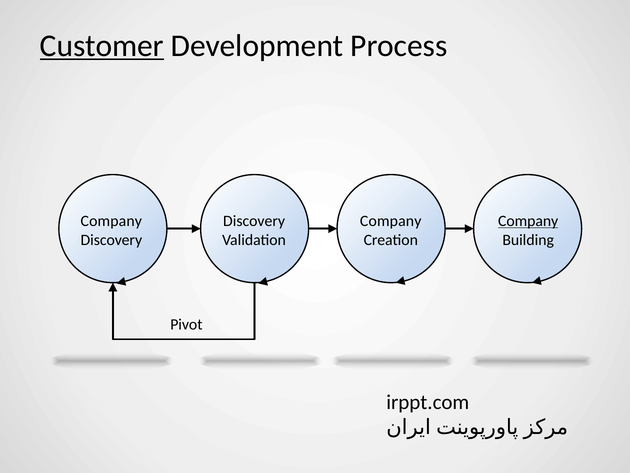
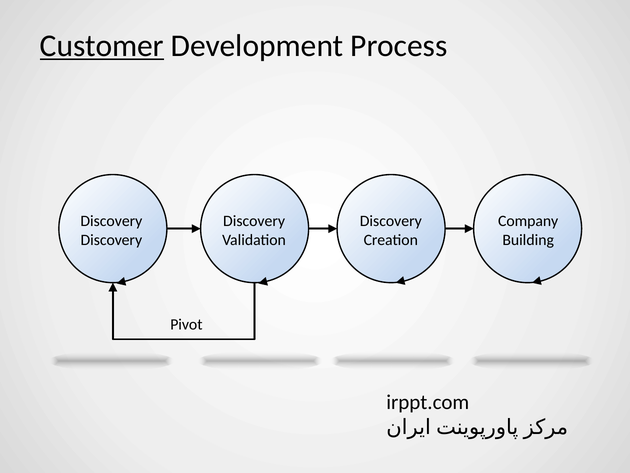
Company: Company -> Discovery (111, 221)
Company: Company -> Discovery (391, 221)
Company underline: present -> none (528, 221)
